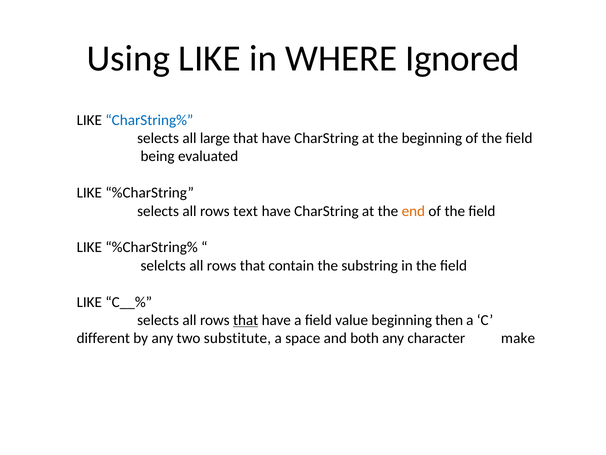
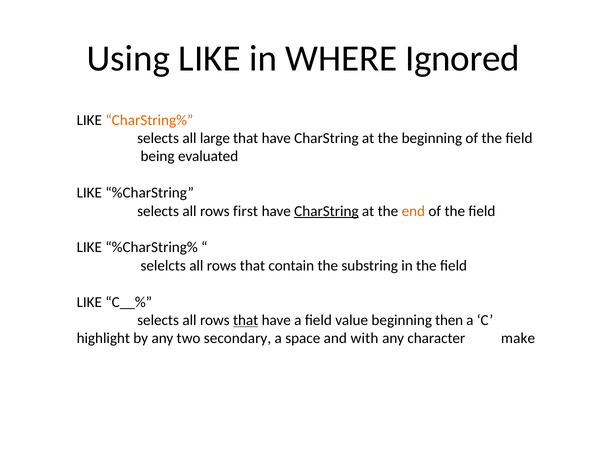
CharString% colour: blue -> orange (149, 120)
text: text -> first (246, 211)
CharString underline: none -> present (326, 211)
different: different -> highlight (103, 338)
substitute: substitute -> secondary (238, 338)
both: both -> with (364, 338)
